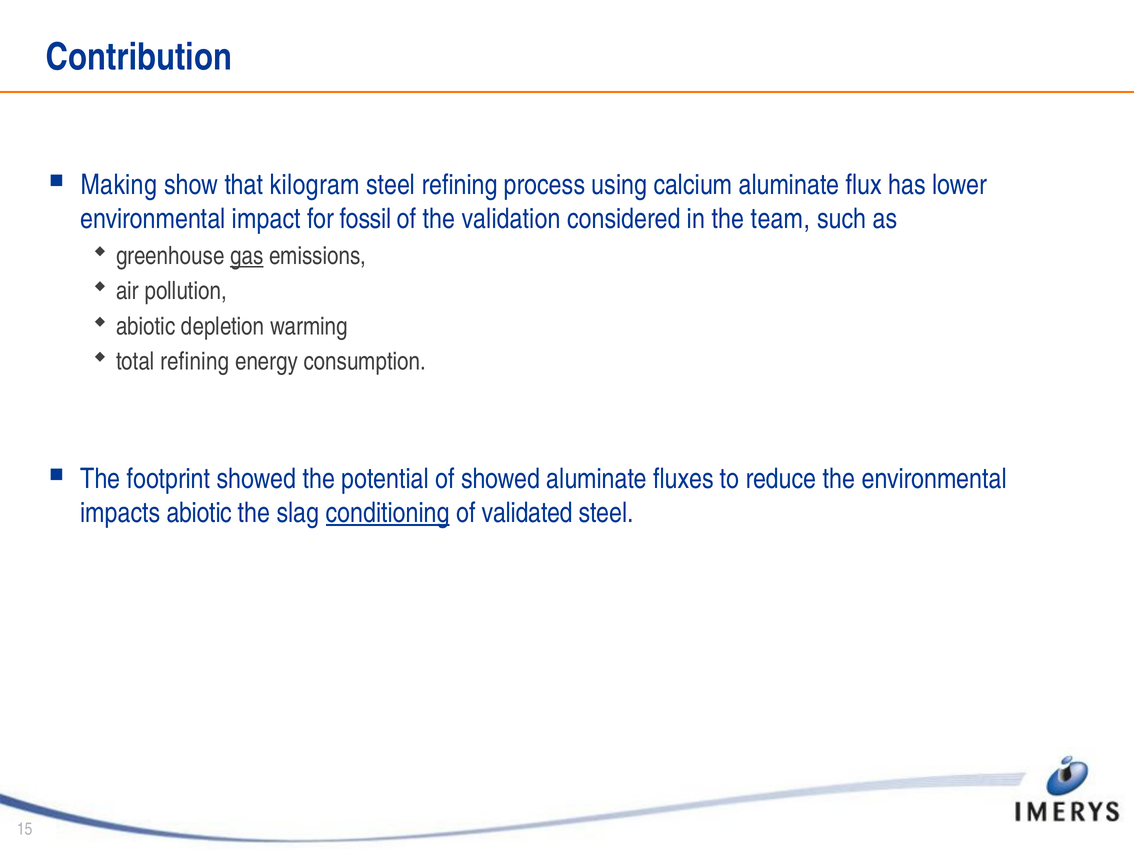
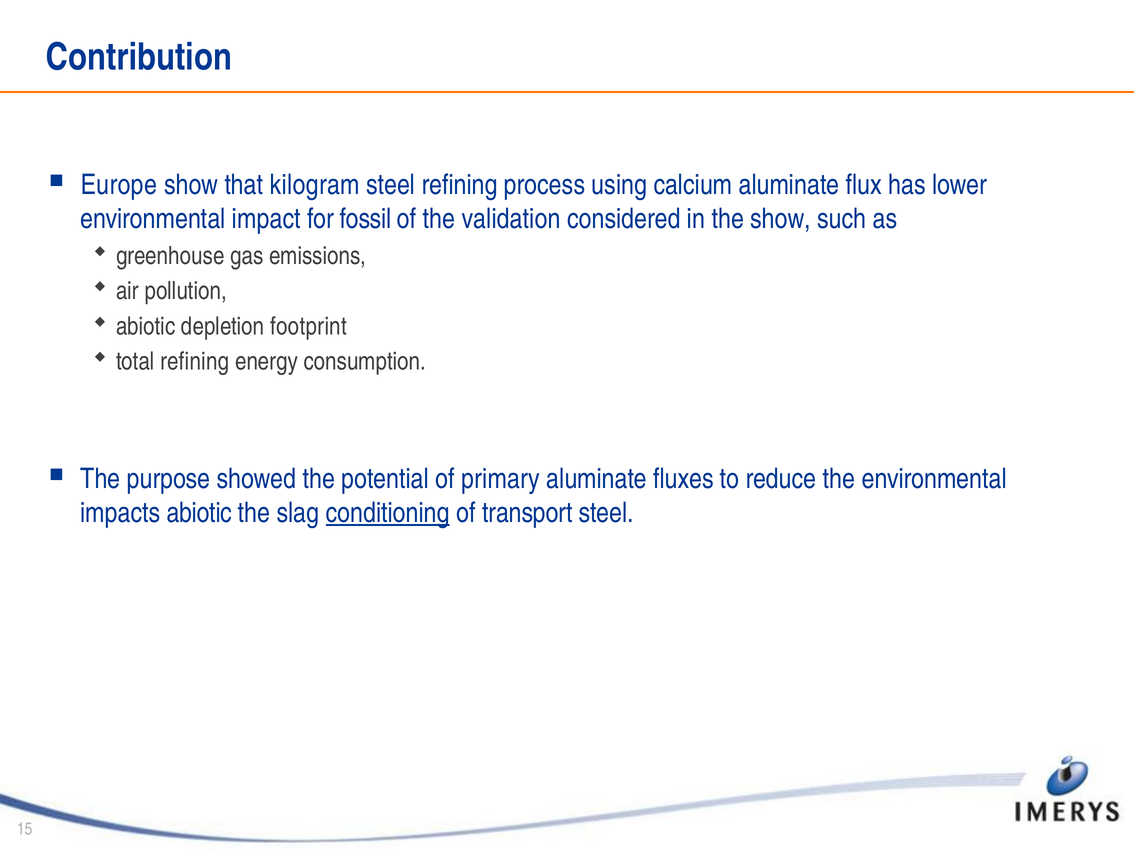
Making: Making -> Europe (119, 185)
the team: team -> show (781, 219)
gas underline: present -> none (247, 256)
warming: warming -> footprint (309, 326)
footprint: footprint -> purpose (169, 479)
of showed: showed -> primary (500, 479)
validated: validated -> transport (527, 513)
